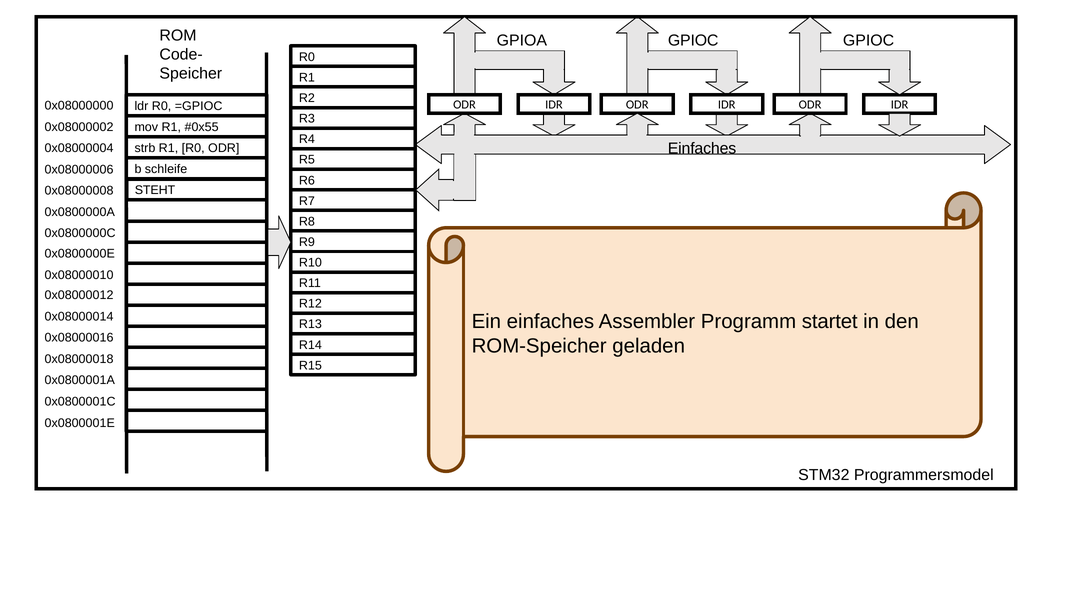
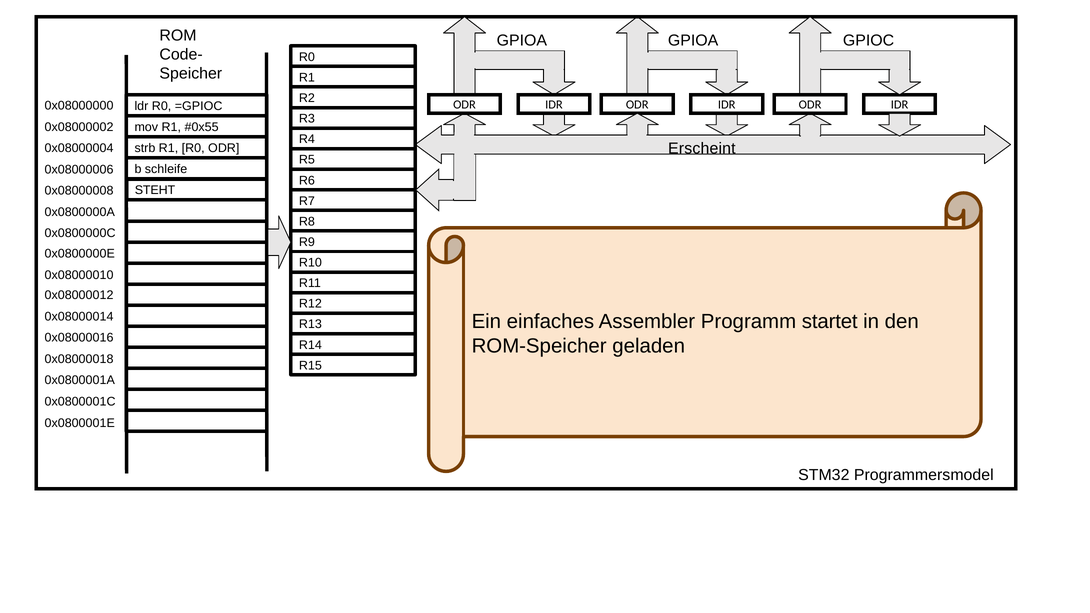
GPIOC: GPIOC -> GPIOA (693, 40)
Einfaches: Einfaches -> Erscheint (702, 149)
